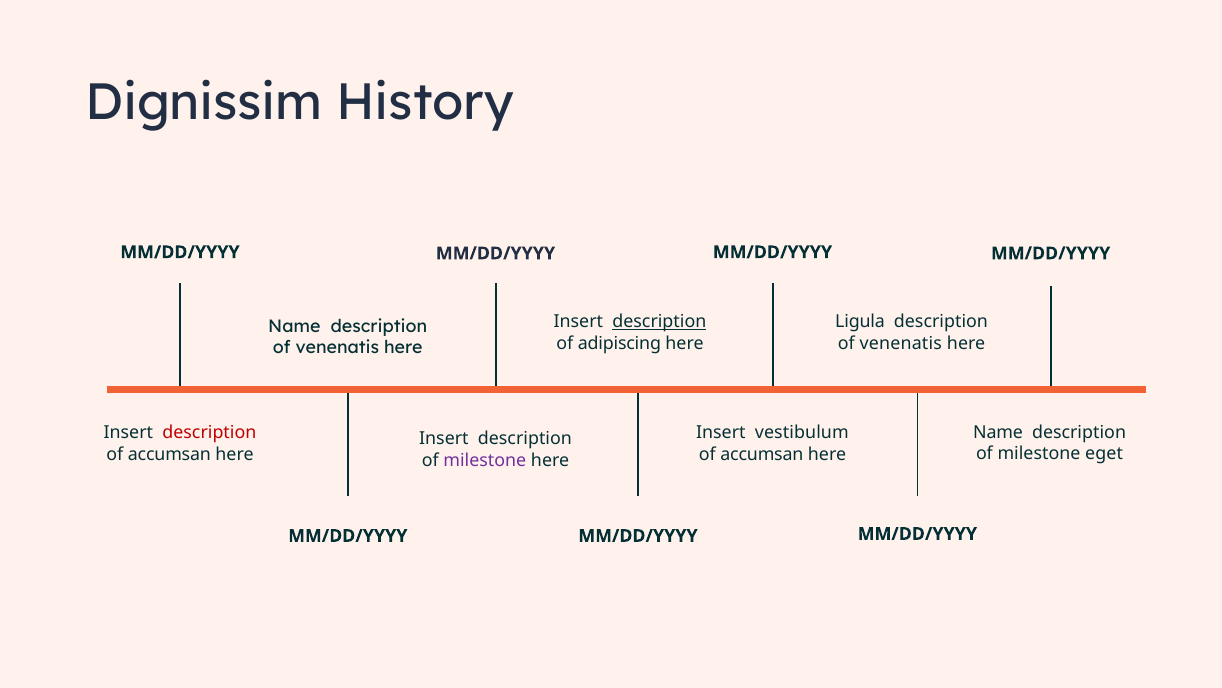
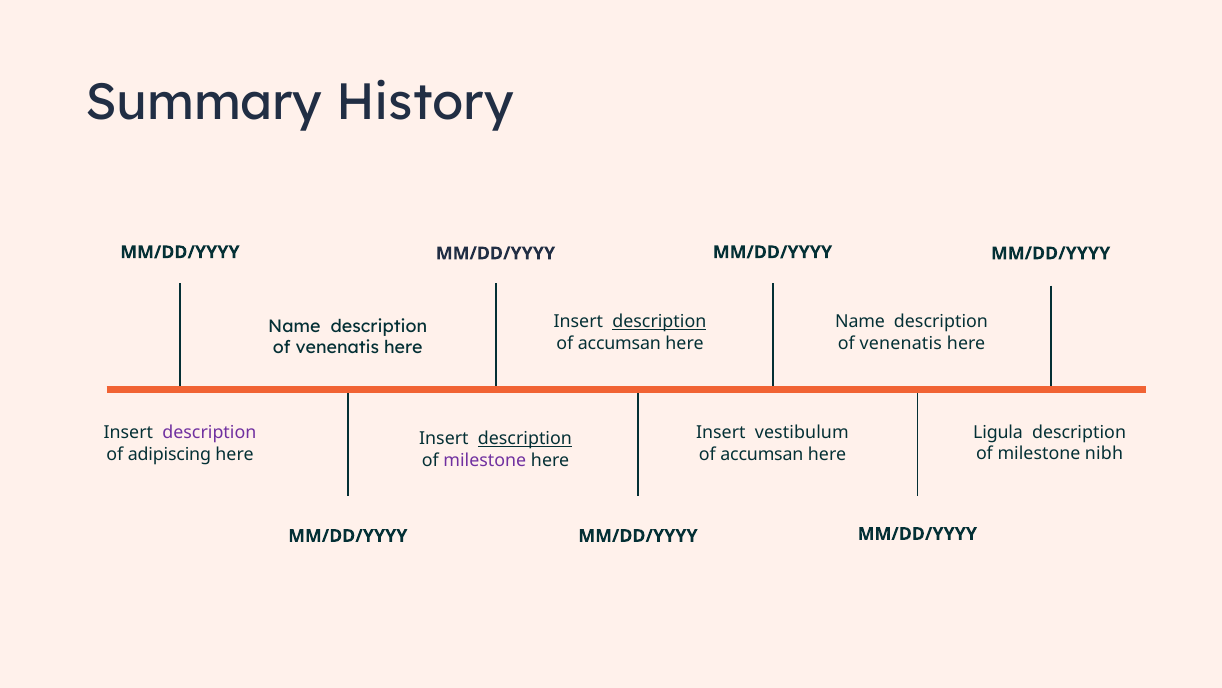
Dignissim: Dignissim -> Summary (204, 103)
Ligula: Ligula -> Name (860, 322)
adipiscing: adipiscing -> accumsan (619, 343)
Name: Name -> Ligula (998, 432)
description colour: red -> purple (209, 433)
description underline: none -> present (525, 438)
eget: eget -> nibh (1104, 454)
accumsan: accumsan -> adipiscing (169, 454)
